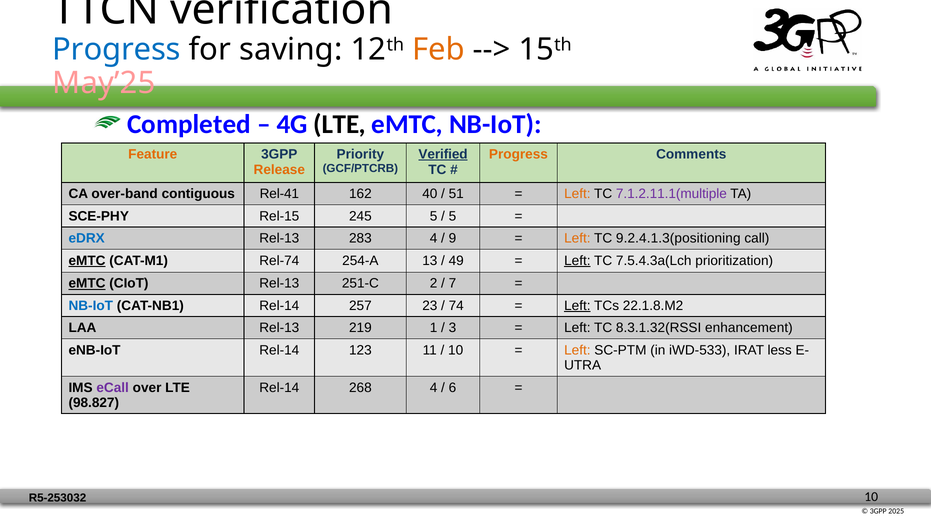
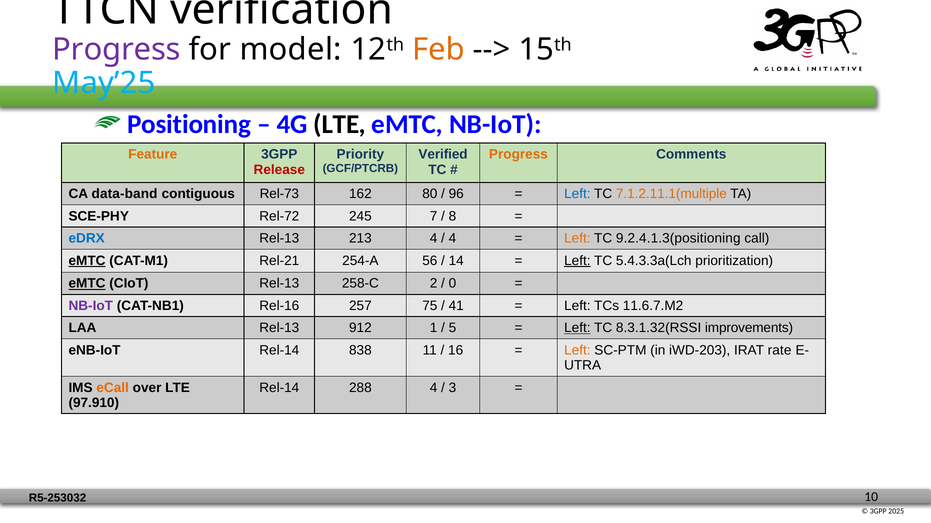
Progress colour: blue -> purple (116, 50)
saving: saving -> model (291, 50)
May’25 colour: pink -> light blue (104, 83)
Completed: Completed -> Positioning (189, 124)
Verified underline: present -> none (443, 155)
Release colour: orange -> red (279, 170)
over-band: over-band -> data-band (125, 194)
Rel-41: Rel-41 -> Rel-73 (279, 194)
40: 40 -> 80 (430, 194)
51: 51 -> 96 (456, 194)
Left colour: orange -> blue (577, 194)
7.1.2.11.1(multiple colour: purple -> orange (671, 194)
Rel-15: Rel-15 -> Rel-72 (279, 216)
245 5: 5 -> 7 (434, 216)
5: 5 -> 8 (452, 216)
283: 283 -> 213 (360, 239)
9: 9 -> 4 (452, 239)
Rel-74: Rel-74 -> Rel-21 (279, 261)
13: 13 -> 56 (430, 261)
49: 49 -> 14 (456, 261)
7.5.4.3a(Lch: 7.5.4.3a(Lch -> 5.4.3.3a(Lch (654, 261)
251-C: 251-C -> 258-C (360, 284)
7: 7 -> 0 (452, 284)
NB-IoT colour: blue -> purple (91, 306)
CAT-NB1 Rel-14: Rel-14 -> Rel-16 (279, 306)
23: 23 -> 75 (430, 306)
74: 74 -> 41 (456, 306)
Left underline: present -> none (577, 306)
22.1.8.M2: 22.1.8.M2 -> 11.6.7.M2 (653, 306)
219: 219 -> 912 (360, 328)
3: 3 -> 5 (452, 328)
Left underline: none -> present (577, 328)
enhancement: enhancement -> improvements (749, 328)
123: 123 -> 838 (360, 351)
10: 10 -> 16 (456, 351)
iWD-533: iWD-533 -> iWD-203 (700, 351)
less: less -> rate (780, 351)
eCall colour: purple -> orange (113, 388)
268: 268 -> 288 (360, 388)
6: 6 -> 3 (452, 388)
98.827: 98.827 -> 97.910 (94, 403)
